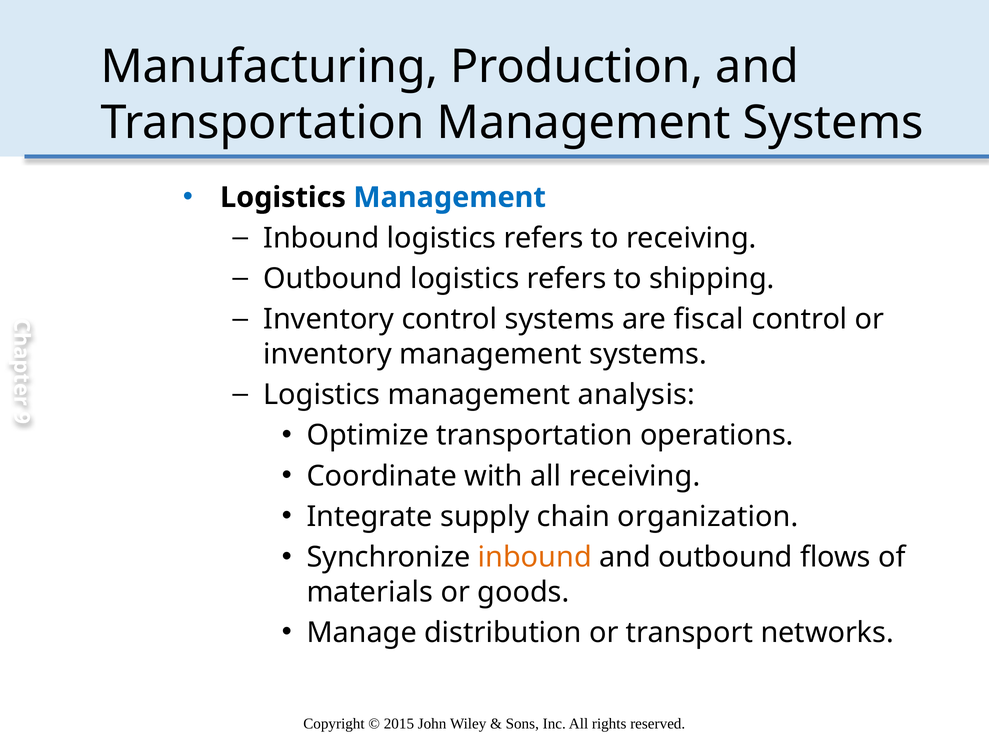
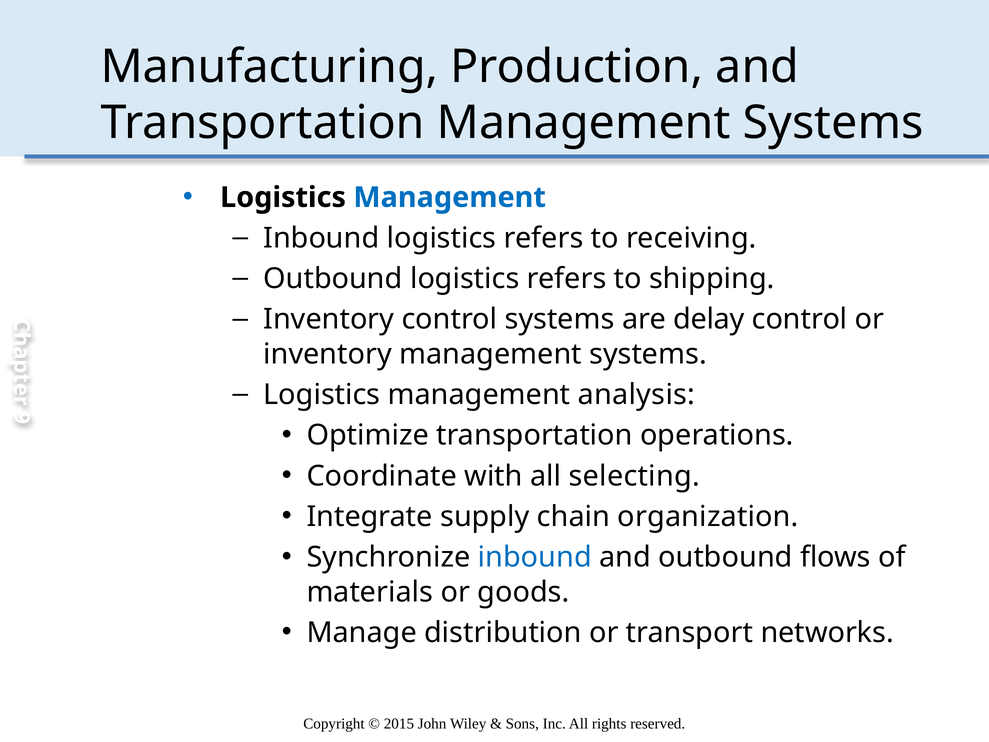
fiscal: fiscal -> delay (709, 319)
all receiving: receiving -> selecting (634, 476)
inbound colour: orange -> blue (535, 557)
